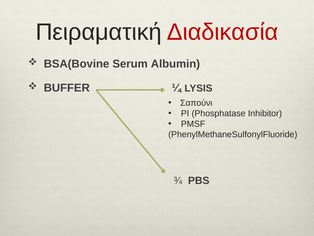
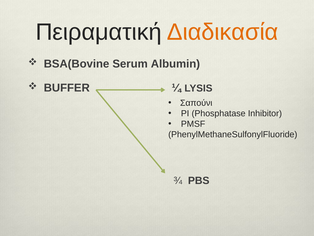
Διαδικασία colour: red -> orange (223, 32)
